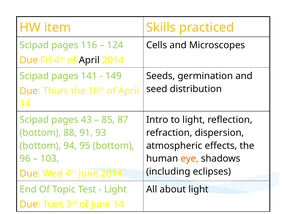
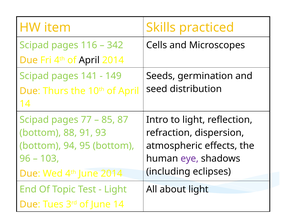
124: 124 -> 342 (115, 45)
43: 43 -> 77 (86, 120)
eye colour: orange -> purple (190, 159)
